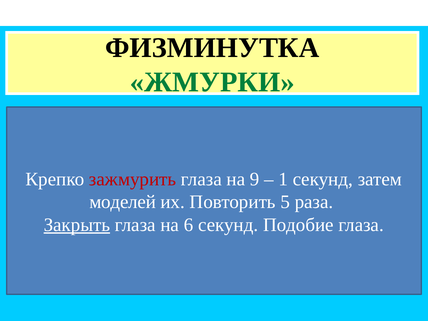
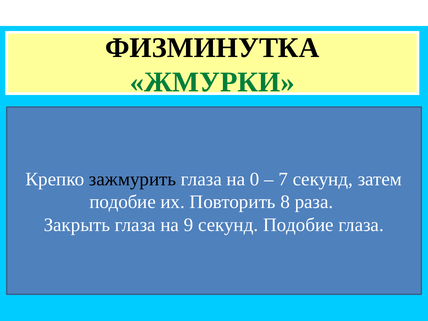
зажмурить colour: red -> black (133, 179)
9: 9 -> 0 (255, 179)
1: 1 -> 7 (283, 179)
моделей: моделей -> подобие (123, 202)
5: 5 -> 8 (285, 202)
Закрыть underline: present -> none (77, 225)
6: 6 -> 9 (189, 225)
